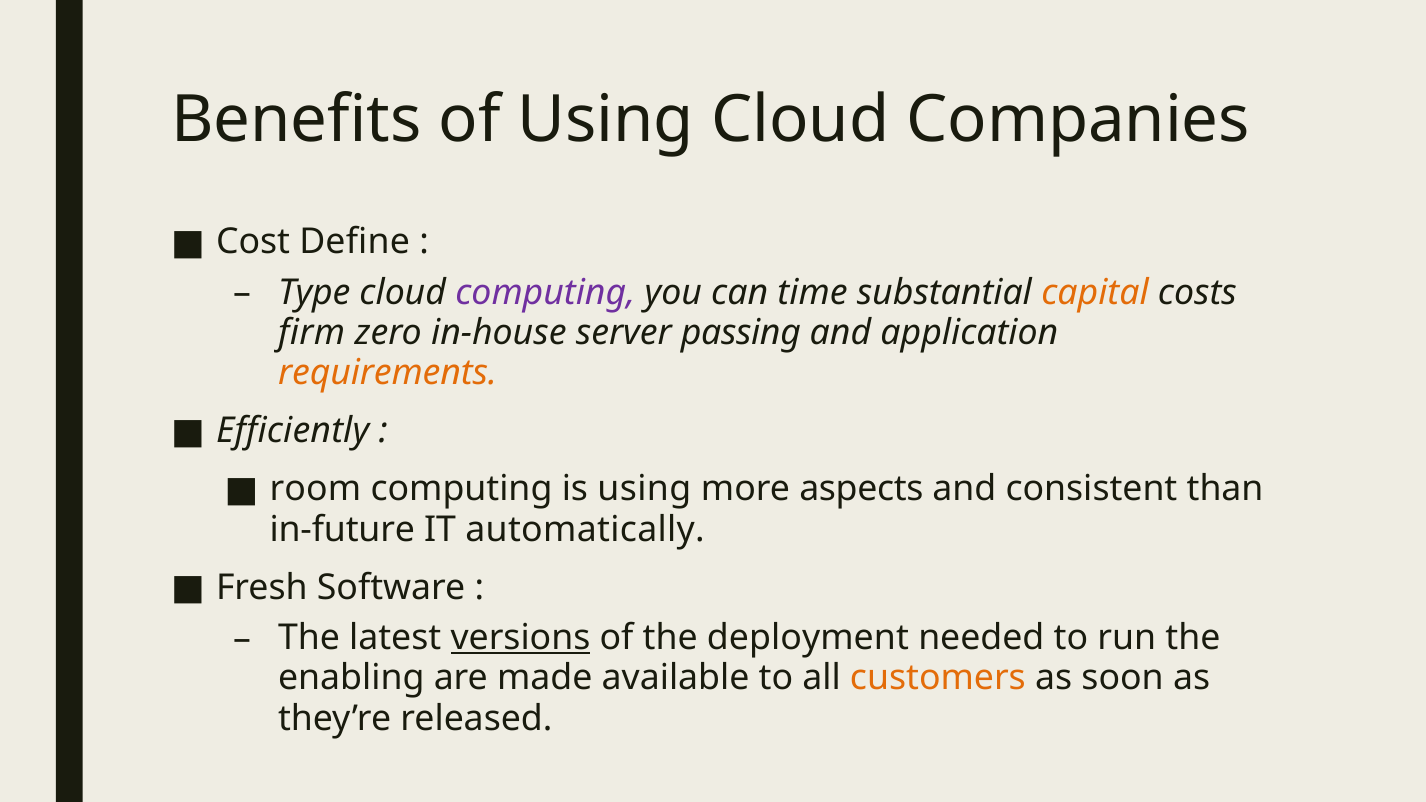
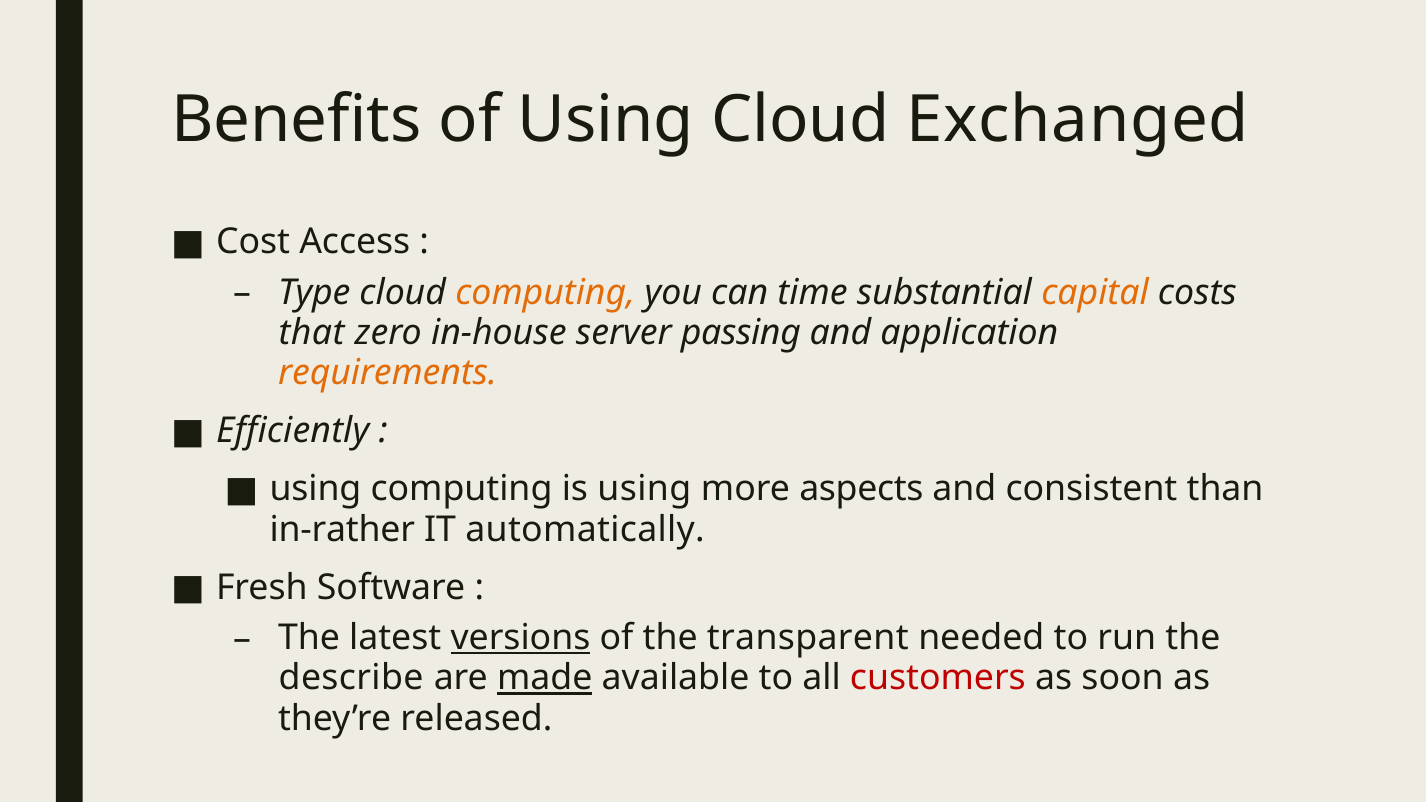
Companies: Companies -> Exchanged (1078, 120)
Define: Define -> Access (355, 242)
computing colour: purple -> orange (545, 293)
firm: firm -> that (312, 333)
room: room -> using (315, 489)
in-future: in-future -> in-rather (342, 529)
deployment: deployment -> transparent (808, 638)
enabling: enabling -> describe (351, 678)
made underline: none -> present (545, 678)
customers colour: orange -> red (938, 678)
